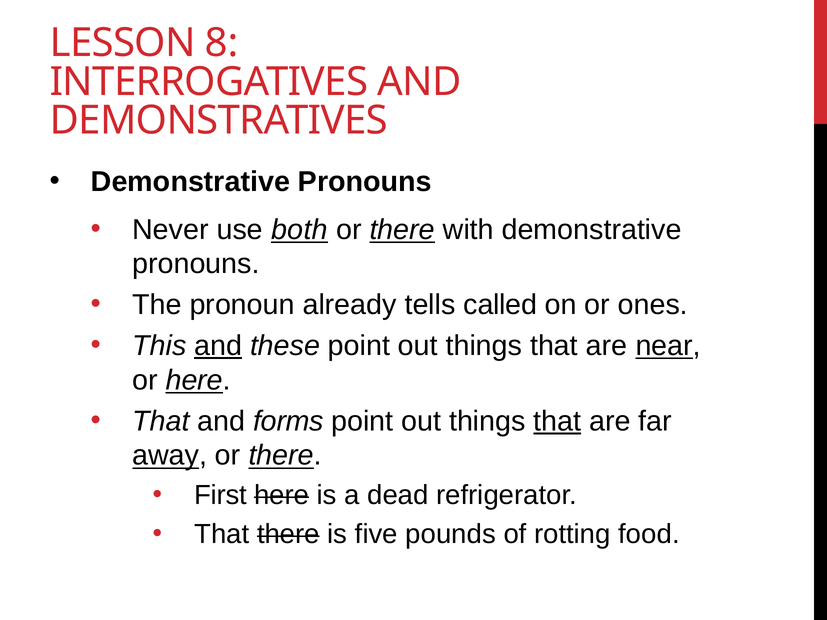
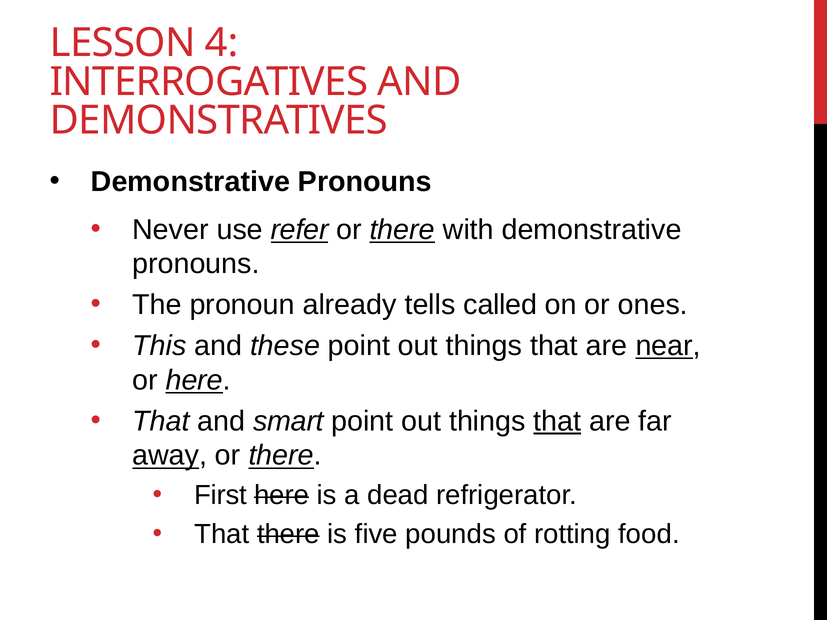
8: 8 -> 4 (222, 43)
both: both -> refer (300, 230)
and underline: present -> none (218, 346)
forms: forms -> smart (289, 421)
